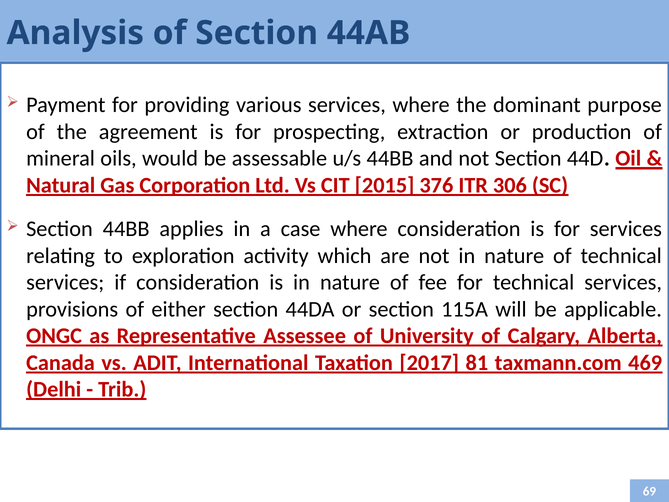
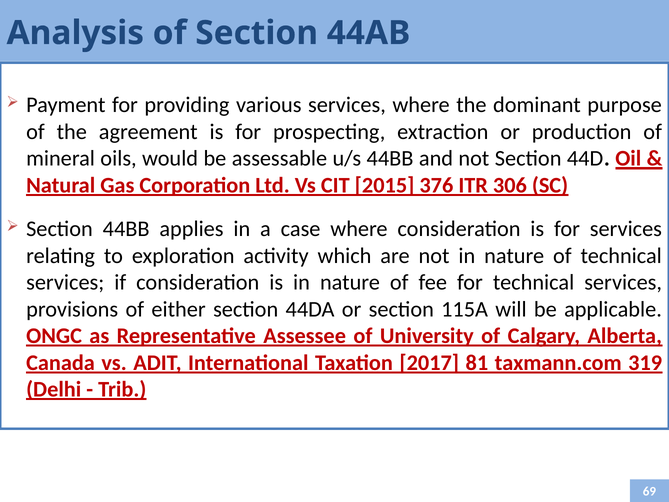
469: 469 -> 319 (645, 363)
